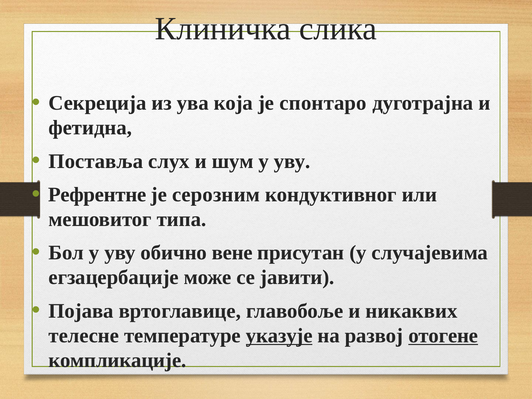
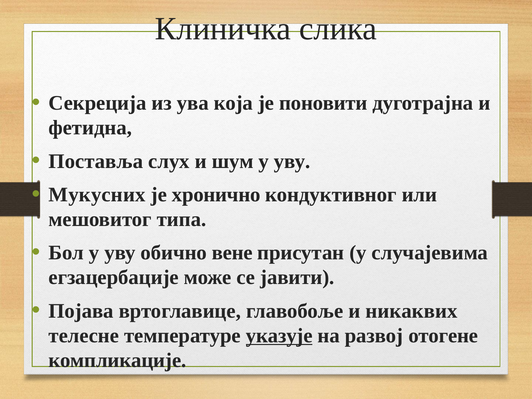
спонтаро: спонтаро -> поновити (323, 103)
Рефрентне: Рефрентне -> Мукусних (97, 195)
серозним: серозним -> хронично (216, 195)
отогене underline: present -> none (443, 336)
